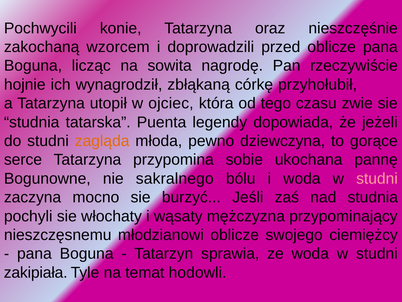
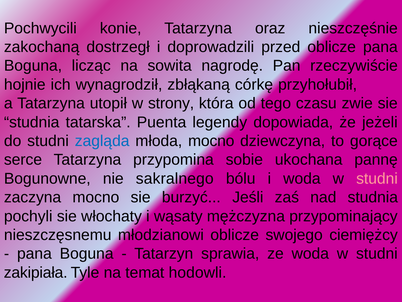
wzorcem: wzorcem -> dostrzegł (118, 47)
ojciec: ojciec -> strony (171, 103)
zagląda colour: orange -> blue (102, 141)
młoda pewno: pewno -> mocno (211, 141)
